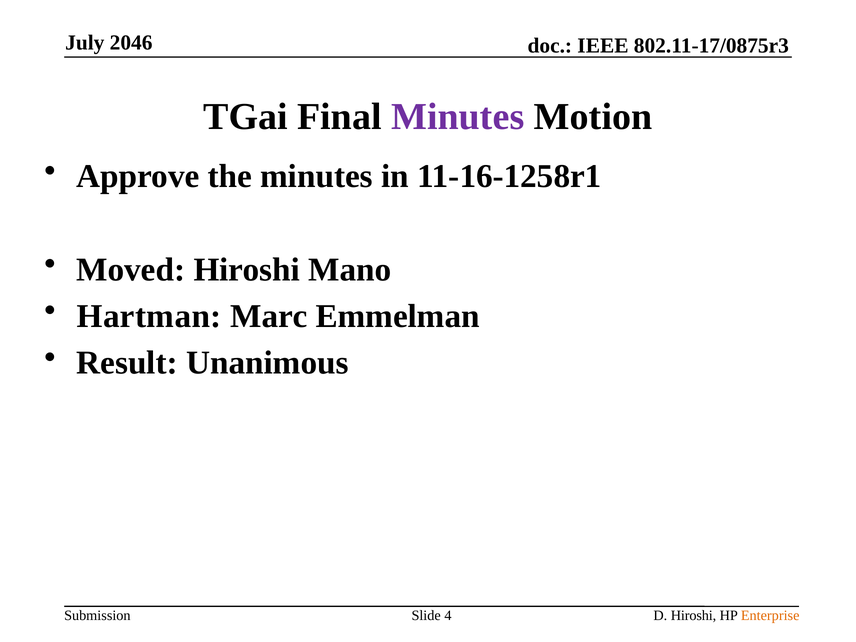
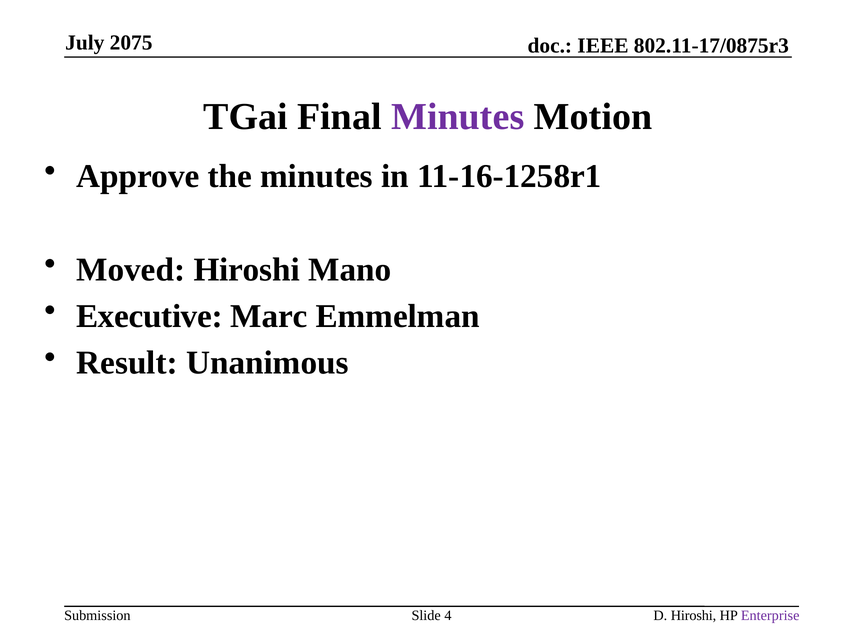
2046: 2046 -> 2075 (131, 43)
Hartman: Hartman -> Executive (149, 316)
Enterprise colour: orange -> purple (770, 616)
